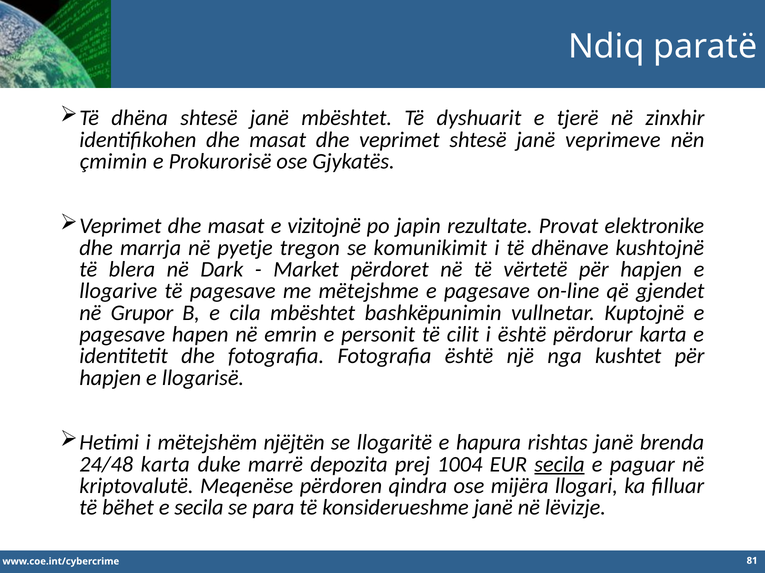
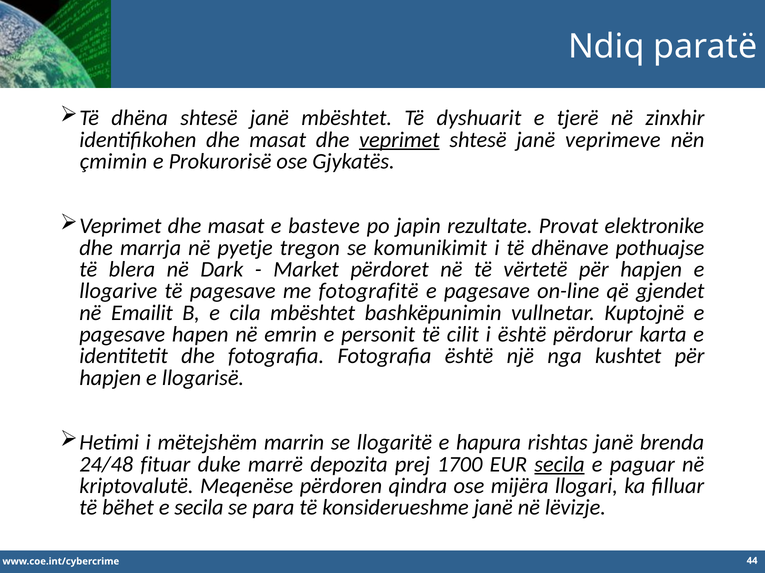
veprimet underline: none -> present (399, 140)
vizitojnë: vizitojnë -> basteve (324, 226)
kushtojnë: kushtojnë -> pothuajse (660, 248)
mëtejshme: mëtejshme -> fotografitë (369, 291)
Grupor: Grupor -> Emailit (142, 313)
njëjtën: njëjtën -> marrin (294, 443)
24/48 karta: karta -> fituar (165, 465)
1004: 1004 -> 1700 (460, 465)
81: 81 -> 44 (752, 561)
